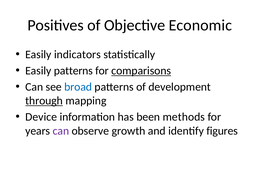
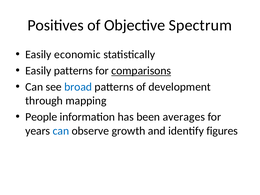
Economic: Economic -> Spectrum (200, 25)
indicators: indicators -> economic (77, 55)
through underline: present -> none (44, 101)
Device: Device -> People (41, 117)
methods: methods -> averages (184, 117)
can colour: purple -> blue (61, 131)
